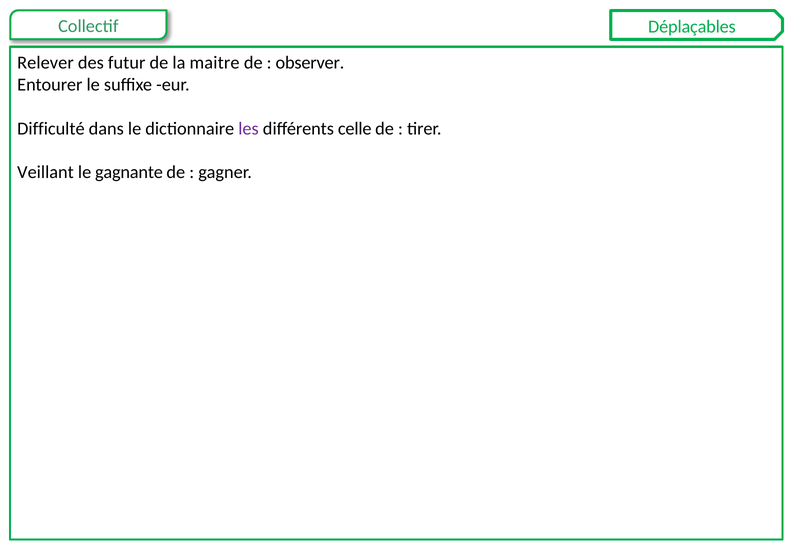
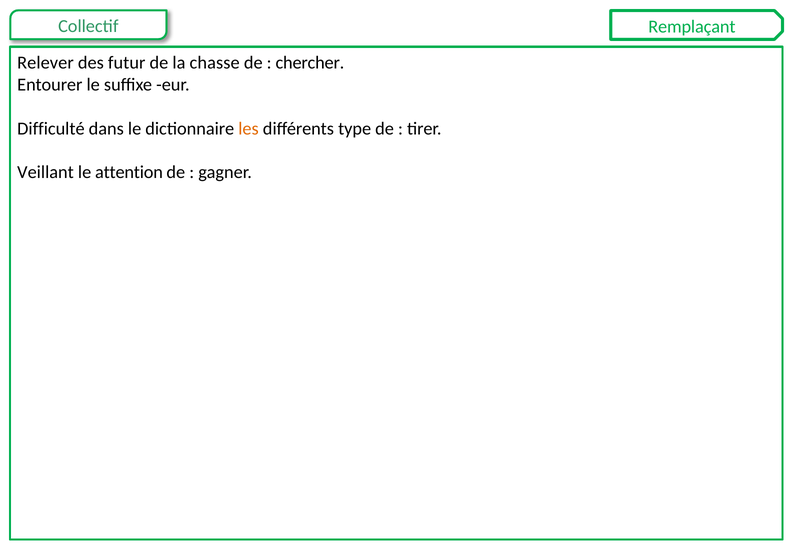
Déplaçables: Déplaçables -> Remplaçant (692, 26)
maitre: maitre -> chasse (215, 63)
observer: observer -> chercher (310, 63)
les colour: purple -> orange (248, 129)
celle: celle -> type (355, 129)
gagnante: gagnante -> attention (129, 173)
